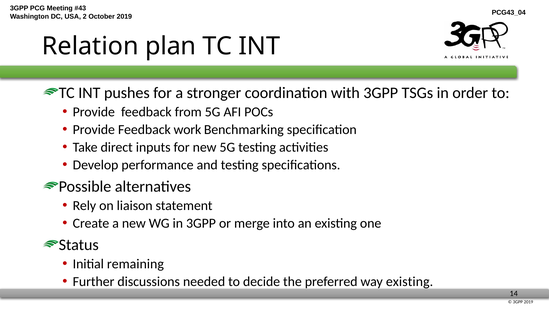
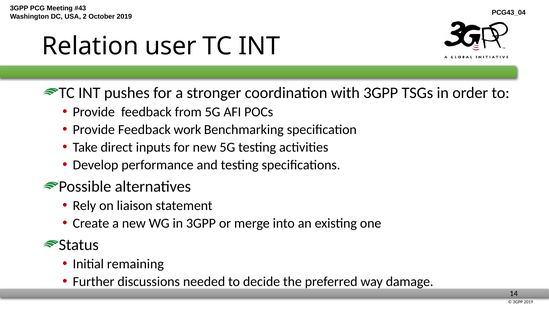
plan: plan -> user (171, 46)
way existing: existing -> damage (410, 281)
